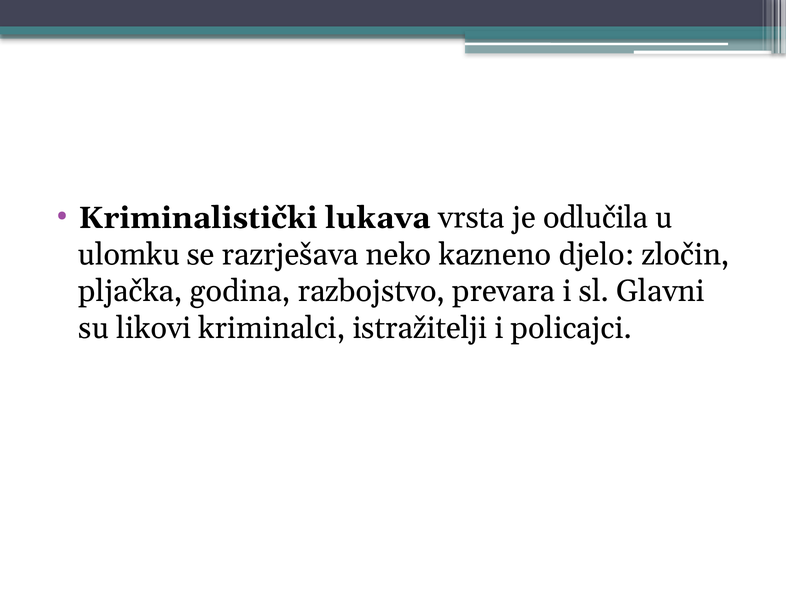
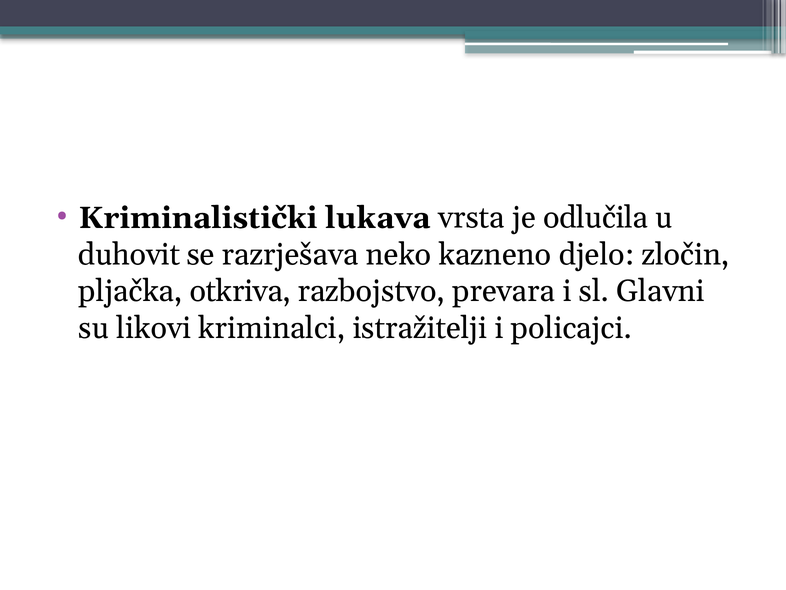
ulomku: ulomku -> duhovit (129, 254)
godina: godina -> otkriva (240, 291)
